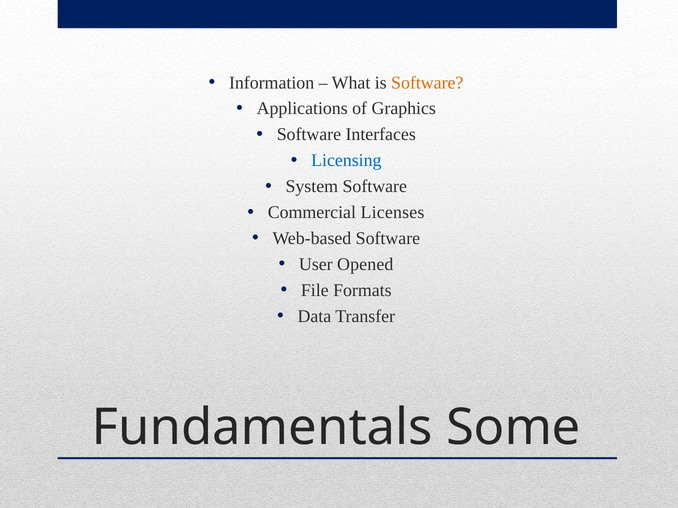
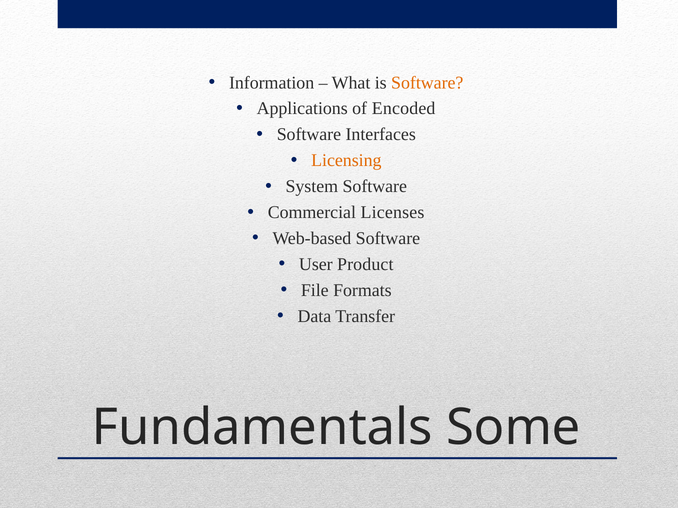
Graphics: Graphics -> Encoded (404, 109)
Licensing colour: blue -> orange (346, 161)
Opened: Opened -> Product (365, 265)
